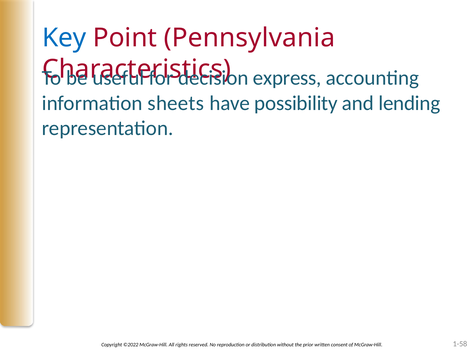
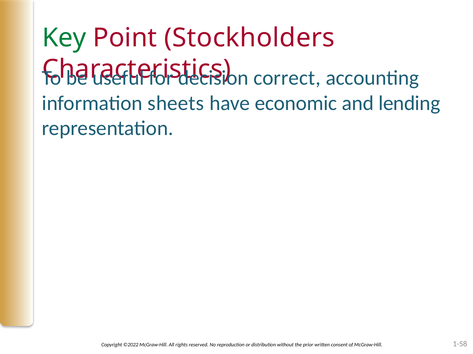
Key colour: blue -> green (64, 38)
Pennsylvania: Pennsylvania -> Stockholders (249, 38)
express: express -> correct (287, 78)
possibility: possibility -> economic (296, 103)
